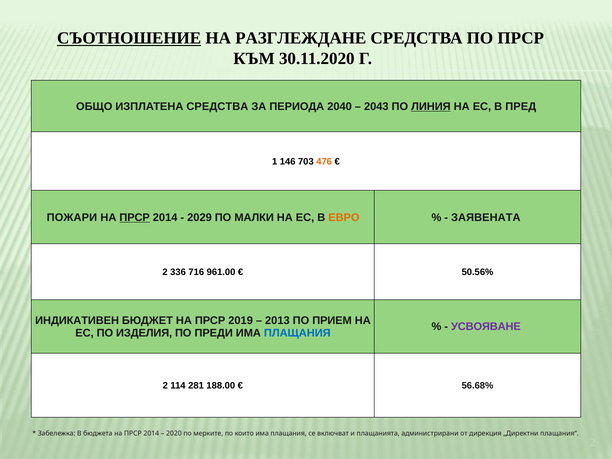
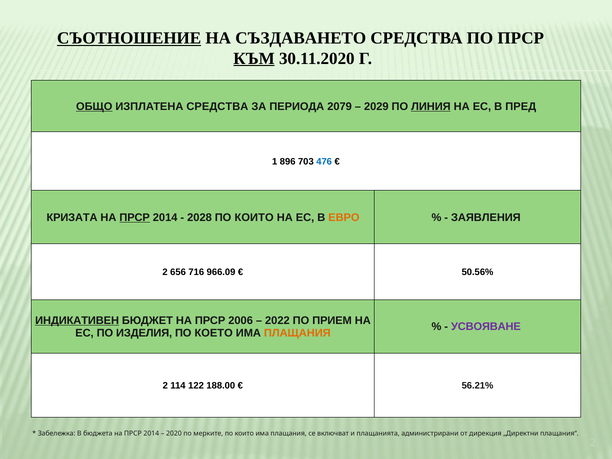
РАЗГЛЕЖДАНЕ: РАЗГЛЕЖДАНЕ -> СЪЗДАВАНЕТО (301, 38)
КЪМ underline: none -> present (254, 58)
ОБЩО underline: none -> present (94, 106)
2040: 2040 -> 2079 (340, 106)
2043: 2043 -> 2029 (376, 106)
146: 146 -> 896 (288, 161)
476 colour: orange -> blue (324, 161)
ПОЖАРИ: ПОЖАРИ -> КРИЗАТА (72, 217)
2029: 2029 -> 2028 (200, 217)
МАЛКИ: МАЛКИ -> КОИТО (254, 217)
ЗАЯВЕНАТА: ЗАЯВЕНАТА -> ЗАЯВЛЕНИЯ (486, 217)
336: 336 -> 656 (178, 272)
961.00: 961.00 -> 966.09 (221, 272)
ИНДИКАТИВЕН underline: none -> present (77, 321)
2019: 2019 -> 2006 (241, 321)
2013: 2013 -> 2022 (277, 321)
ПРЕДИ: ПРЕДИ -> КОЕТО (214, 333)
ПЛАЩАНИЯ colour: blue -> orange (297, 333)
281: 281 -> 122 (196, 386)
56.68%: 56.68% -> 56.21% (478, 386)
